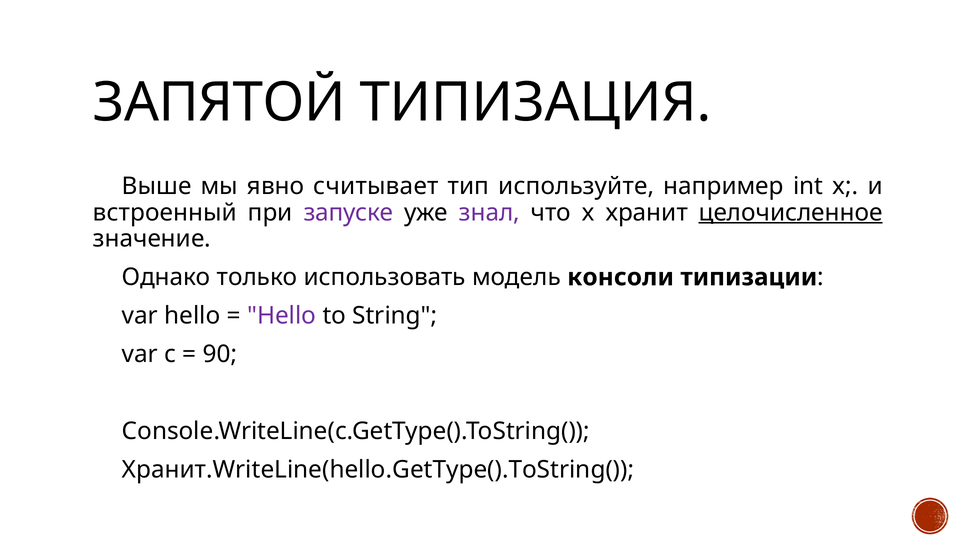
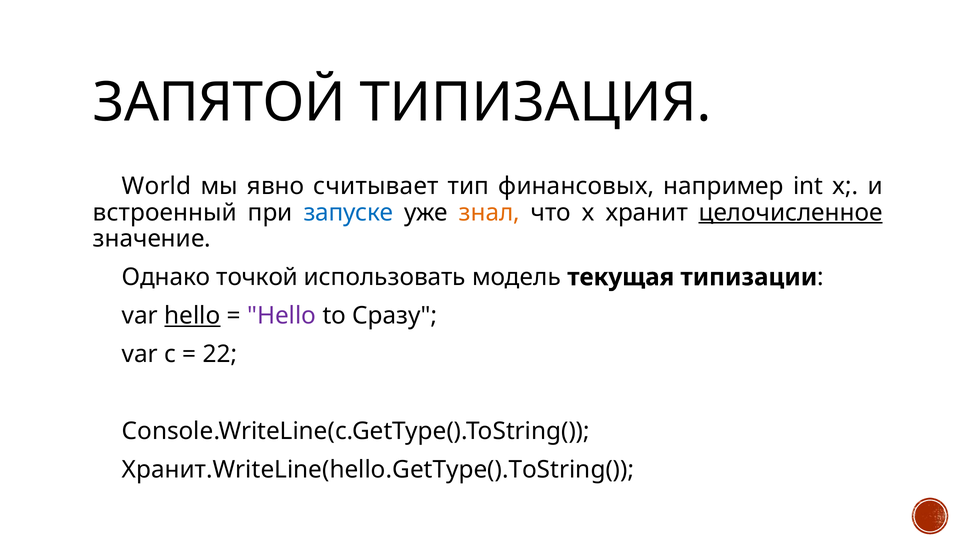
Выше: Выше -> World (157, 186)
используйте: используйте -> финансовых (576, 186)
запуске colour: purple -> blue (348, 213)
знал colour: purple -> orange (489, 213)
только: только -> точкой (257, 277)
консоли: консоли -> текущая (621, 277)
hello underline: none -> present (192, 316)
String: String -> Сразу (395, 316)
90: 90 -> 22 (220, 354)
